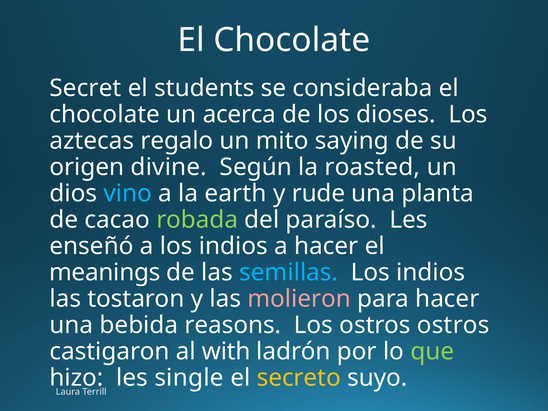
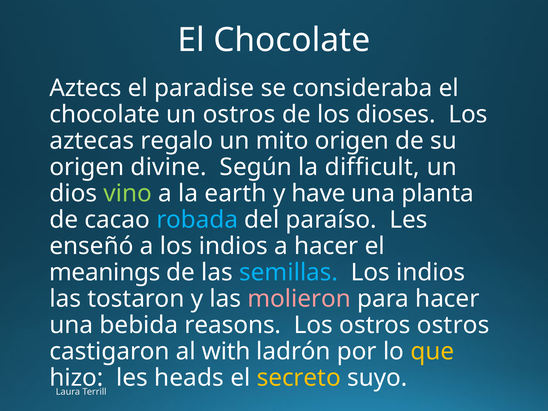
Secret: Secret -> Aztecs (86, 88)
students: students -> paradise (204, 88)
un acerca: acerca -> ostros (239, 114)
mito saying: saying -> origen (352, 141)
roasted: roasted -> difficult (372, 167)
vino colour: light blue -> light green (128, 193)
rude: rude -> have (318, 193)
robada colour: light green -> light blue (197, 220)
que colour: light green -> yellow (432, 351)
single: single -> heads (189, 378)
